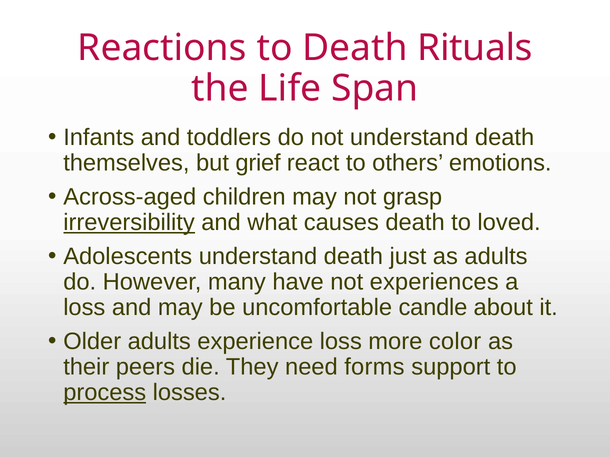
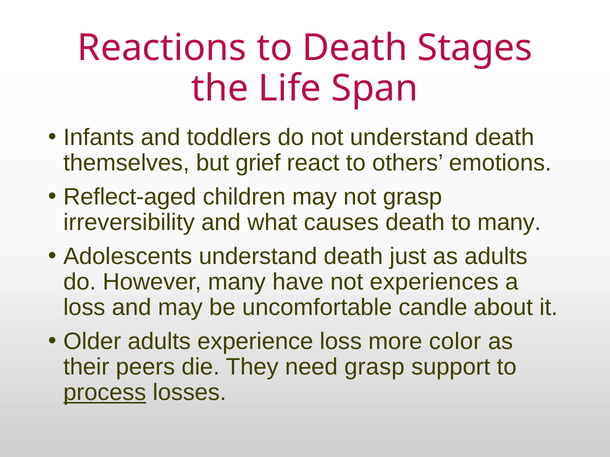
Rituals: Rituals -> Stages (475, 48)
Across-aged: Across-aged -> Reflect-aged (130, 197)
irreversibility underline: present -> none (129, 223)
to loved: loved -> many (509, 223)
need forms: forms -> grasp (374, 368)
